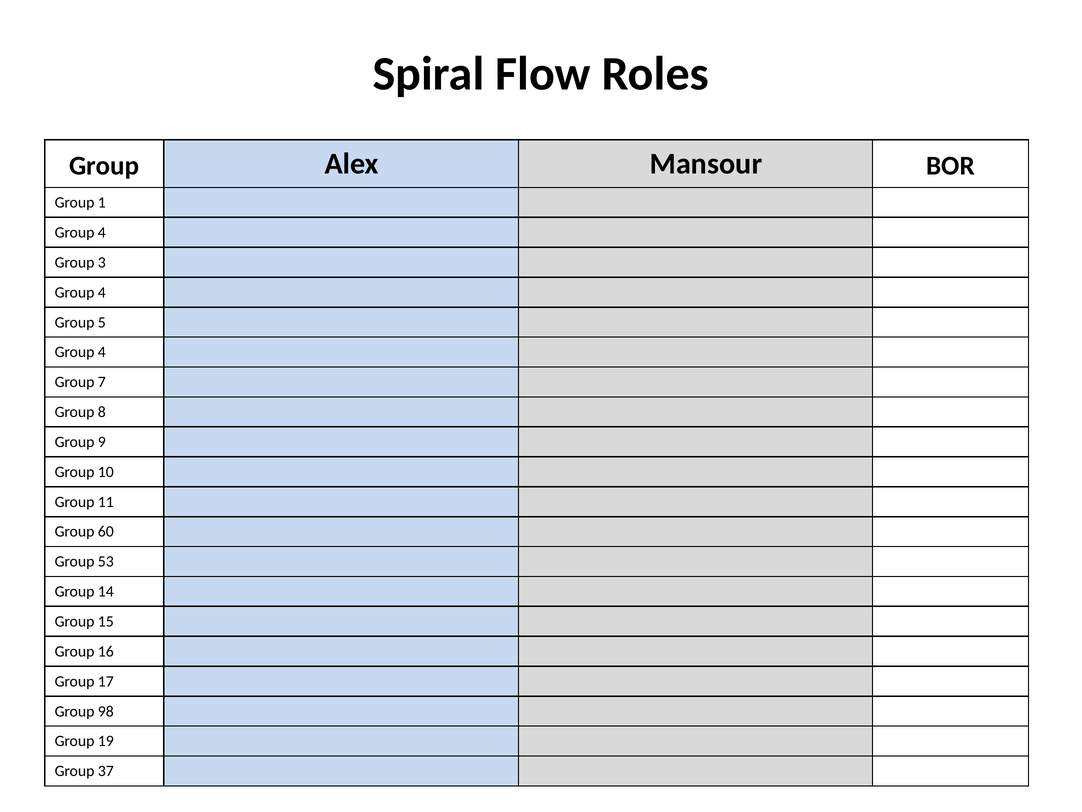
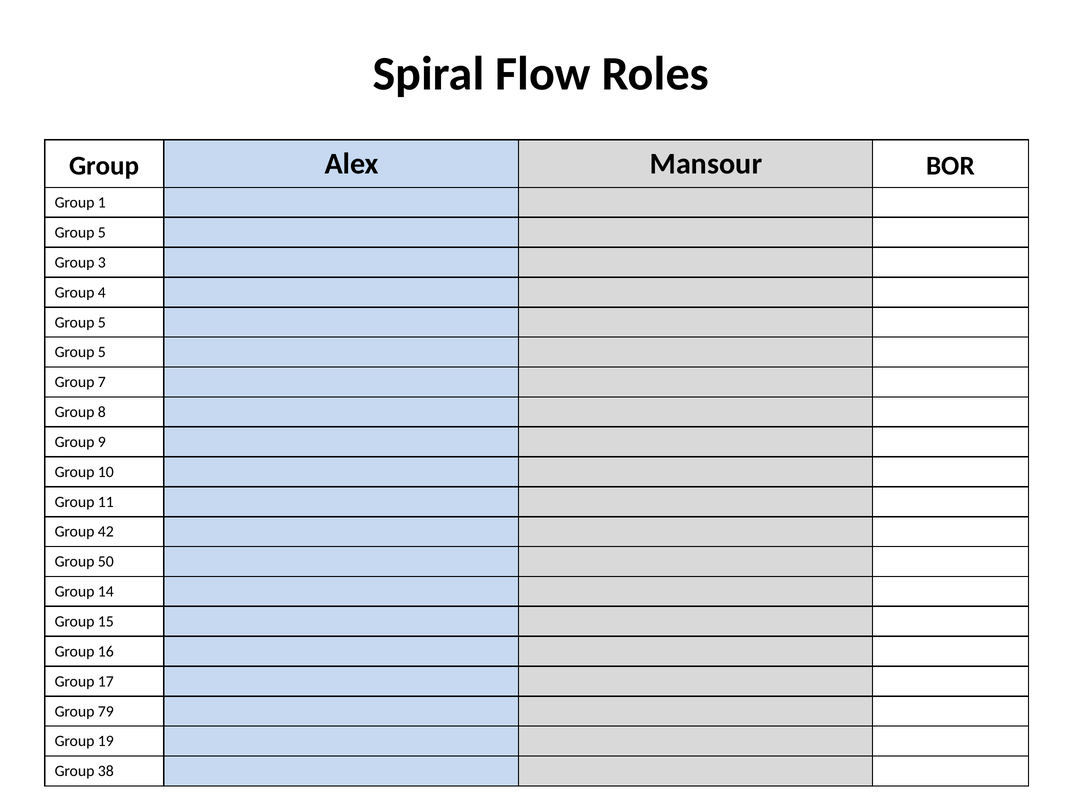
4: 4 -> 5 (102, 232)
4: 4 -> 5 (102, 352)
60: 60 -> 42 (106, 531)
53: 53 -> 50 (106, 561)
98: 98 -> 79 (106, 711)
37: 37 -> 38 (106, 771)
